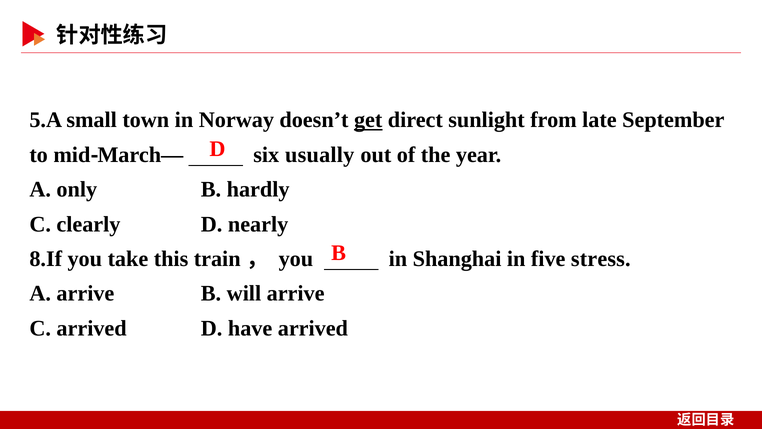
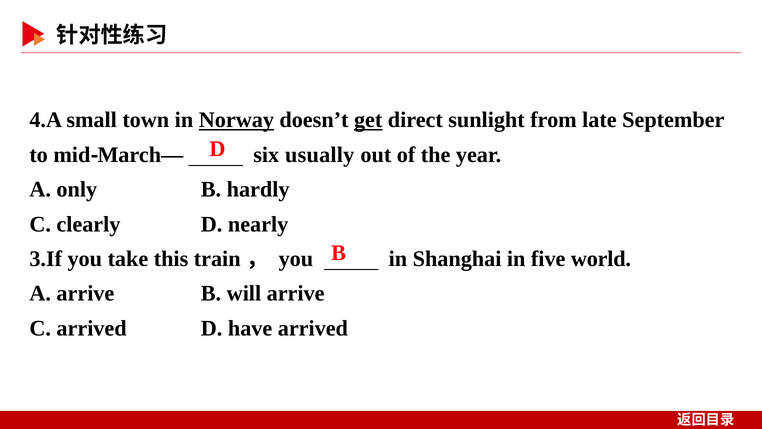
5.A: 5.A -> 4.A (46, 120)
Norway underline: none -> present (236, 120)
8.If: 8.If -> 3.If (46, 259)
stress: stress -> world (601, 259)
